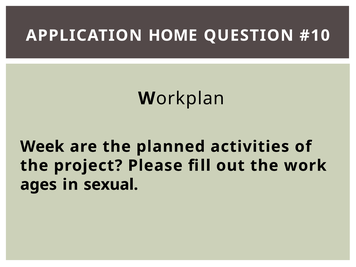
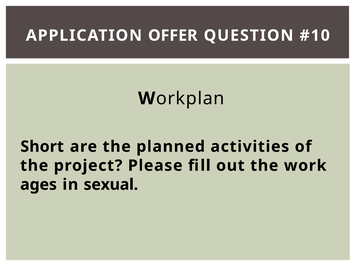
HOME: HOME -> OFFER (173, 35)
Week: Week -> Short (42, 147)
